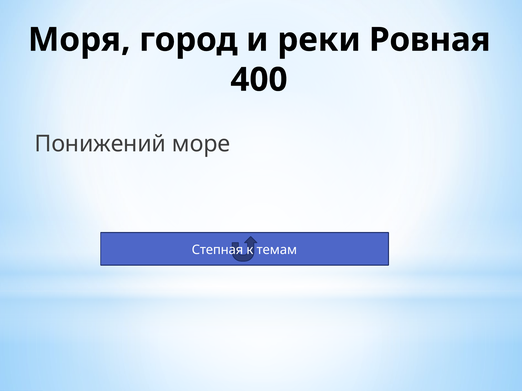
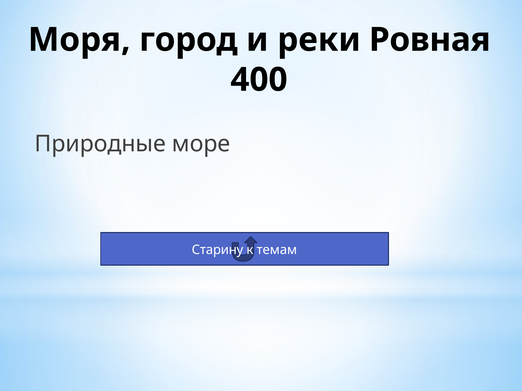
Понижений: Понижений -> Природные (100, 144)
Степная: Степная -> Старину (218, 250)
